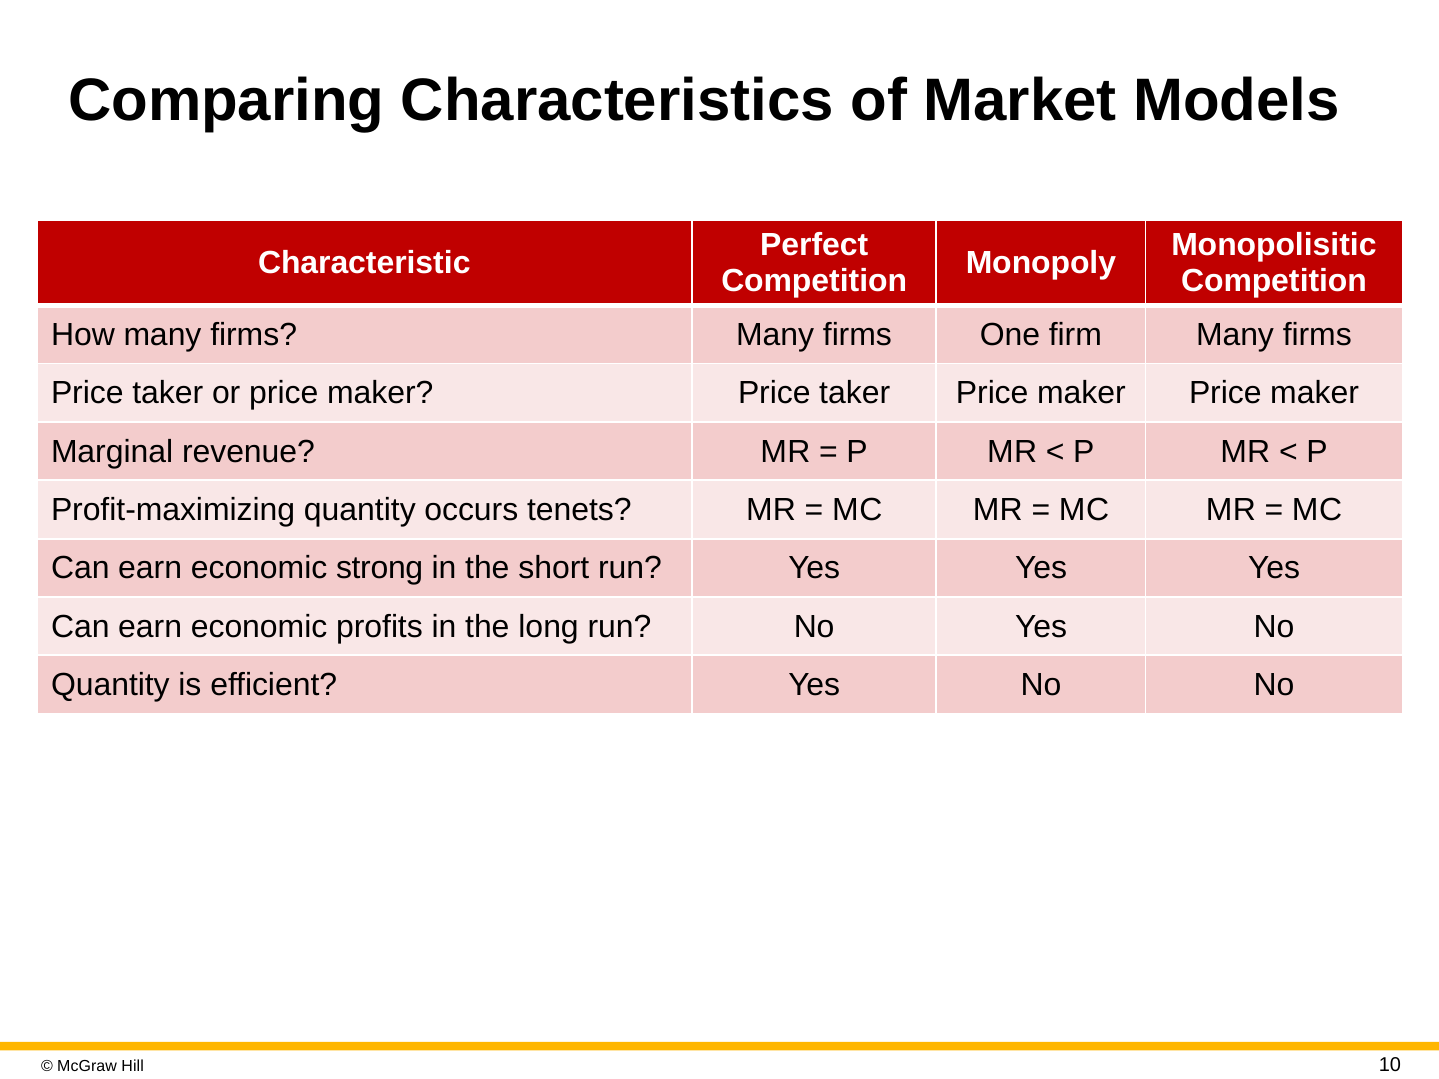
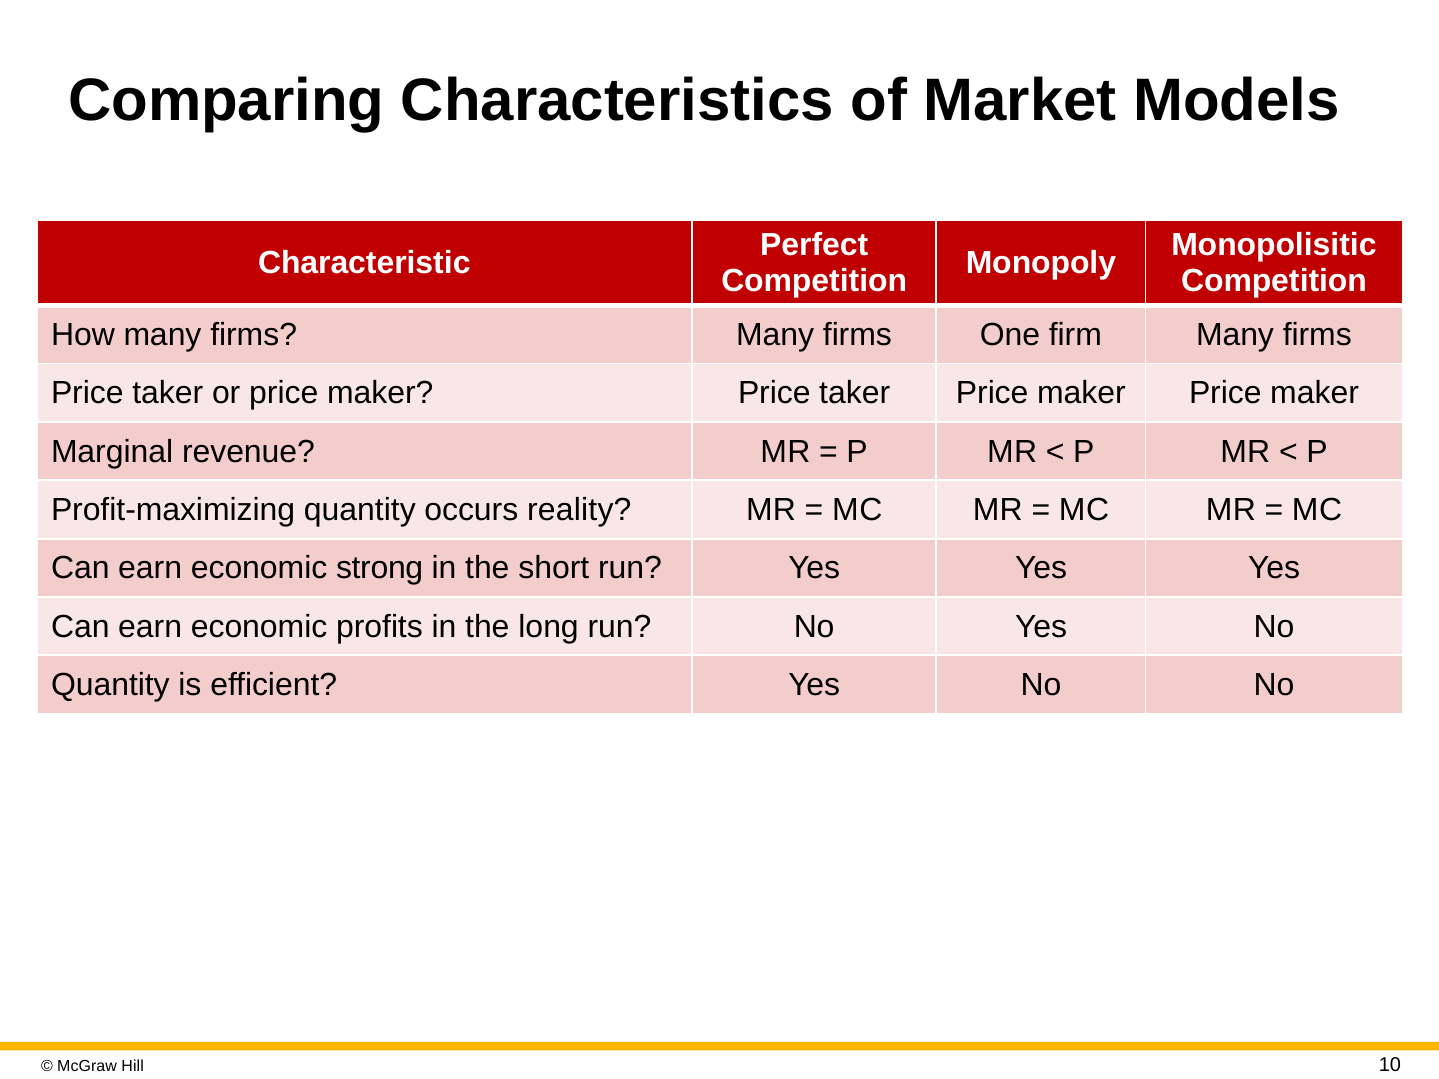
tenets: tenets -> reality (579, 510)
